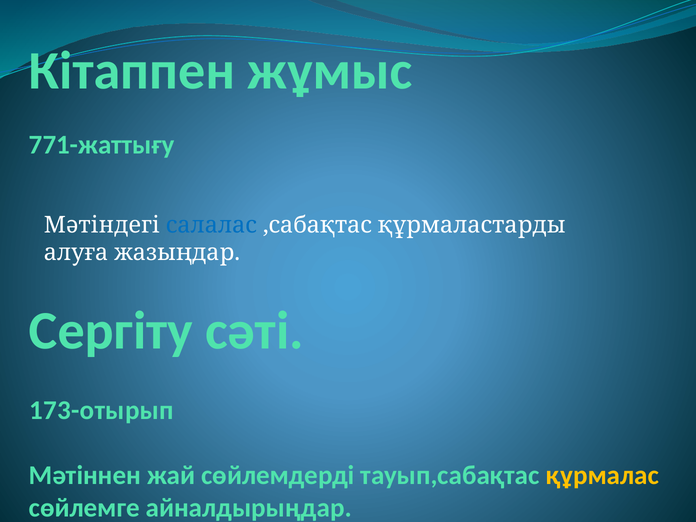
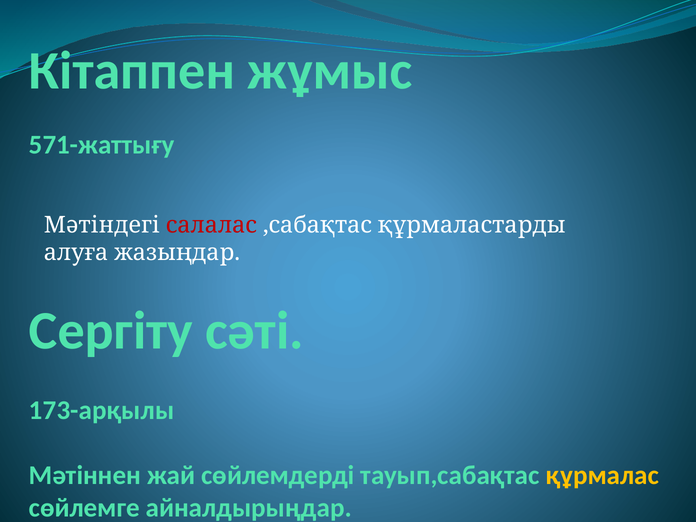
771-жаттығу: 771-жаттығу -> 571-жаттығу (102, 145)
салалас colour: blue -> red (211, 225)
173-отырып: 173-отырып -> 173-арқылы (102, 410)
